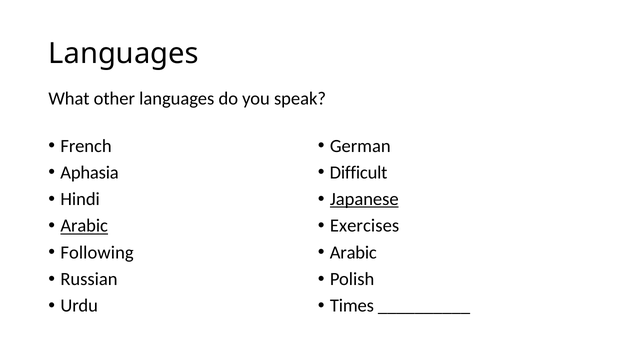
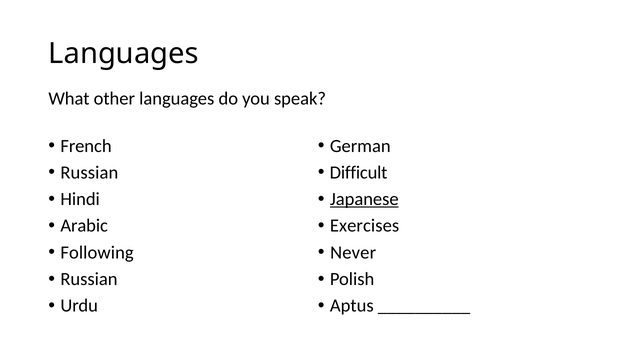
Aphasia: Aphasia -> Russian (89, 172)
Arabic underline: present -> none (84, 226)
Arabic: Arabic -> Never (353, 252)
Times: Times -> Aptus (352, 306)
